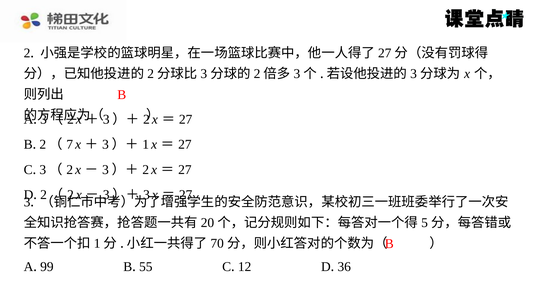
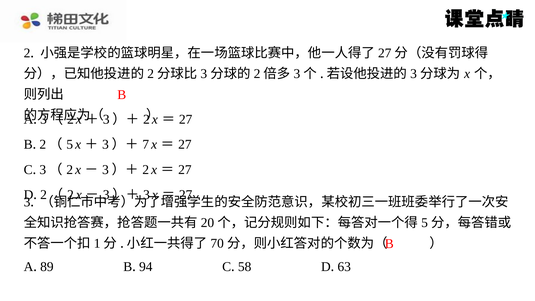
7: 7 -> 5 (70, 145)
1: 1 -> 7 (146, 145)
99: 99 -> 89 (47, 267)
55: 55 -> 94 (146, 267)
12: 12 -> 58 (245, 267)
36: 36 -> 63 (344, 267)
